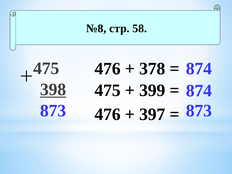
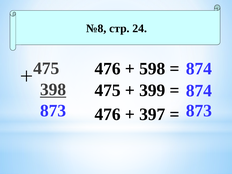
58: 58 -> 24 (140, 28)
378: 378 -> 598 (152, 69)
